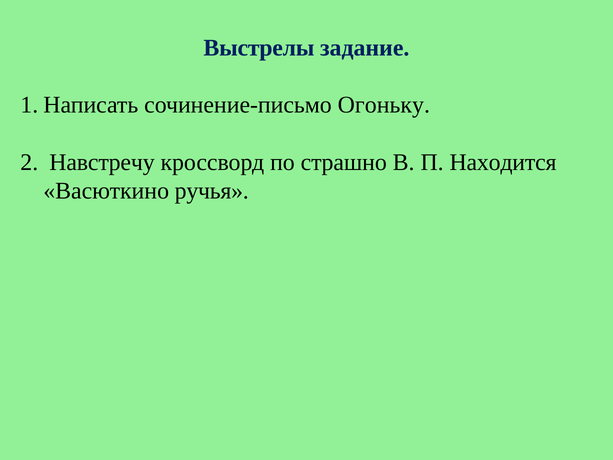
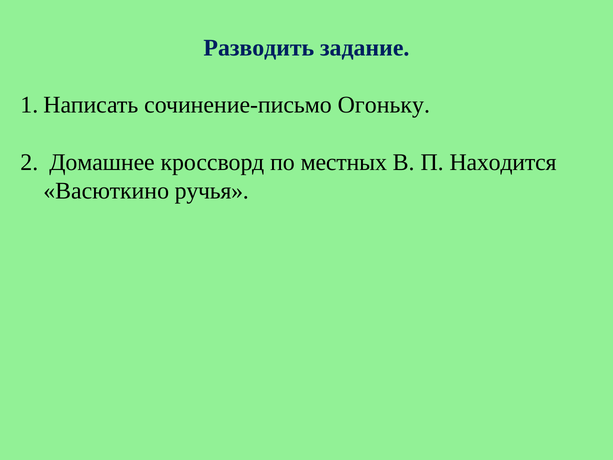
Выстрелы: Выстрелы -> Разводить (259, 48)
Навстречу: Навстречу -> Домашнее (102, 162)
страшно: страшно -> местных (344, 162)
